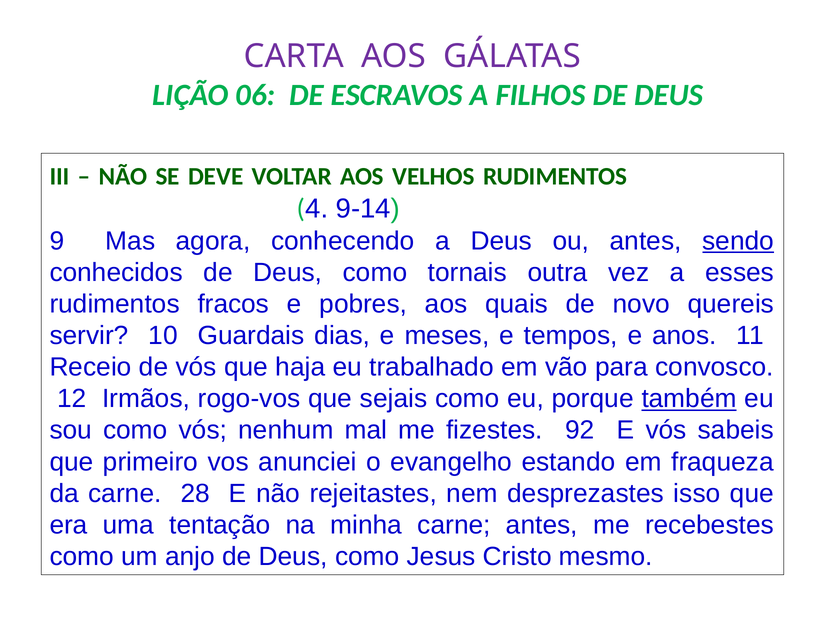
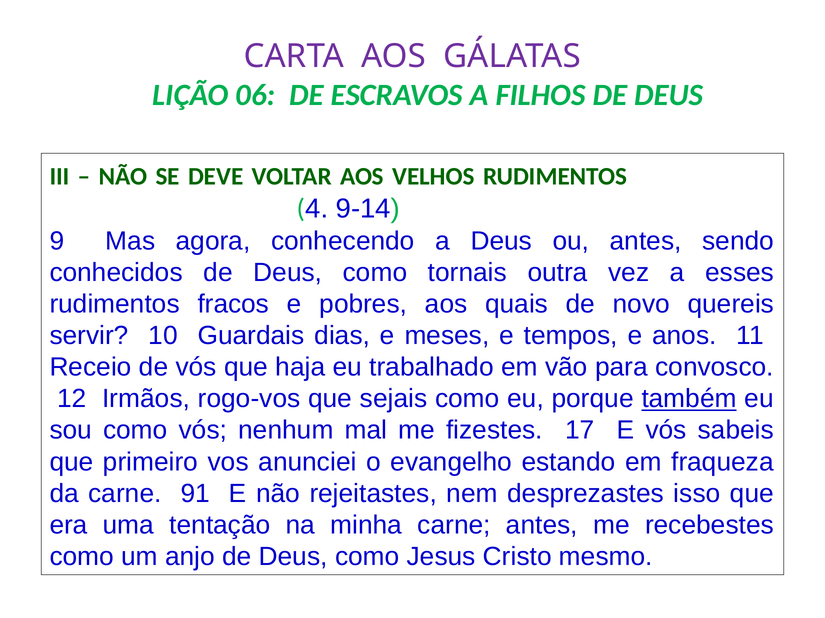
sendo underline: present -> none (738, 241)
92: 92 -> 17 (580, 431)
28: 28 -> 91 (195, 494)
